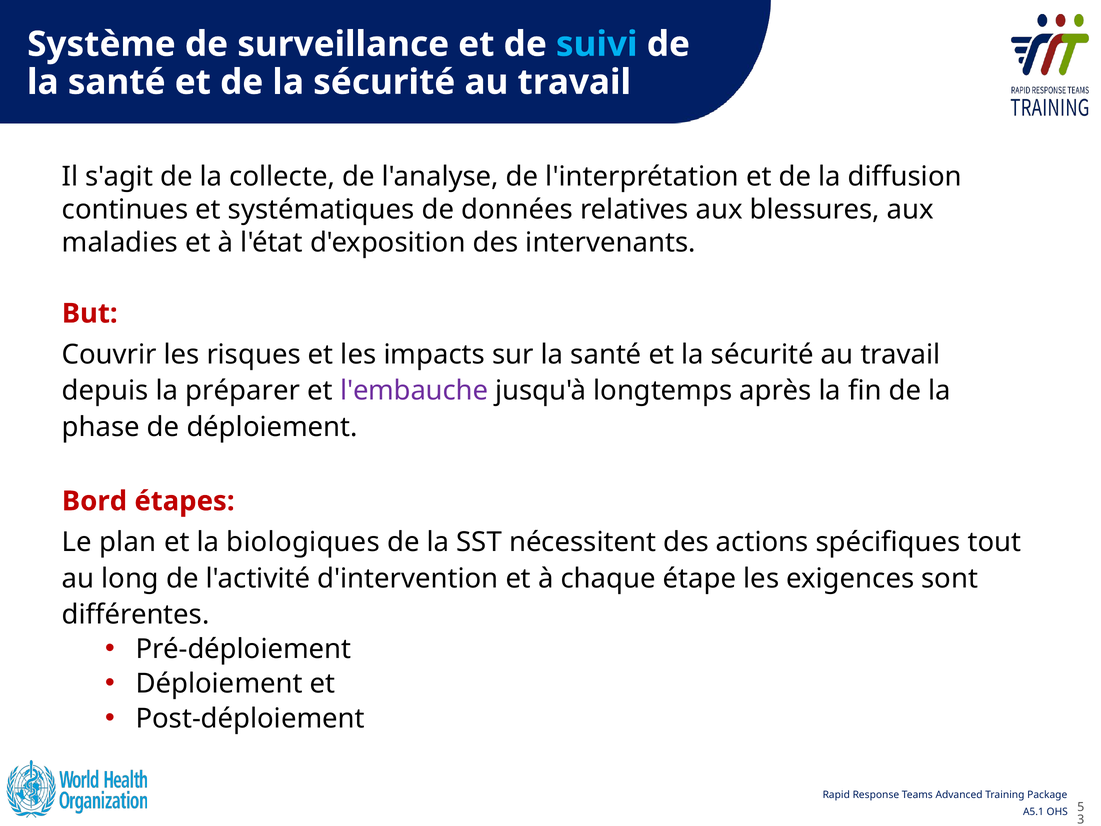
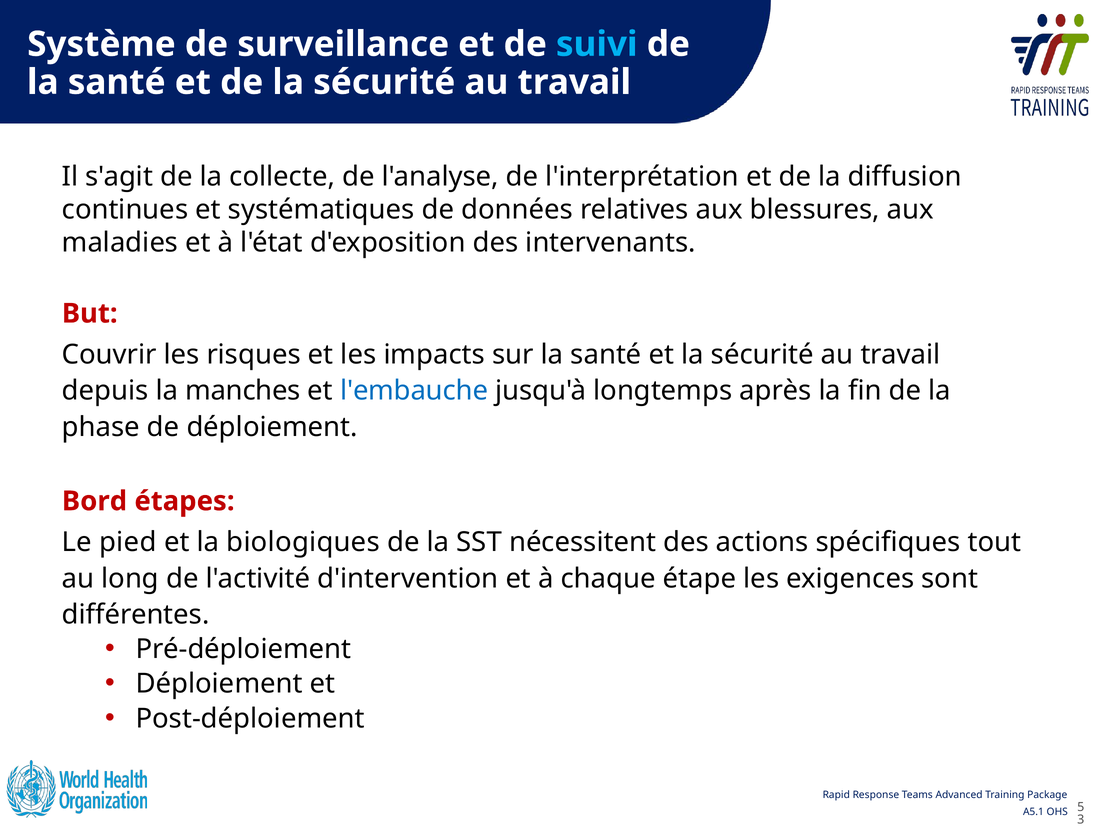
préparer: préparer -> manches (243, 391)
l'embauche colour: purple -> blue (414, 391)
plan: plan -> pied (128, 542)
